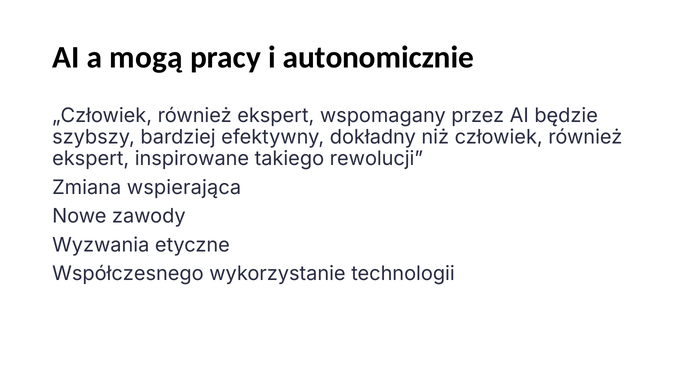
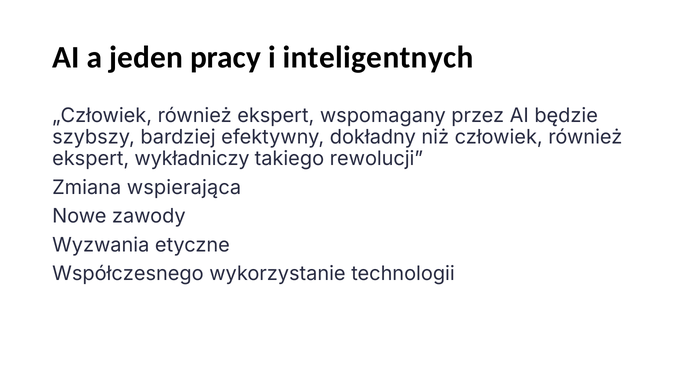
mogą: mogą -> jeden (146, 58)
autonomicznie: autonomicznie -> inteligentnych (378, 58)
inspirowane: inspirowane -> wykładniczy (192, 159)
